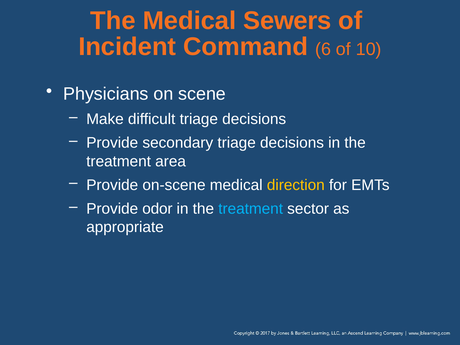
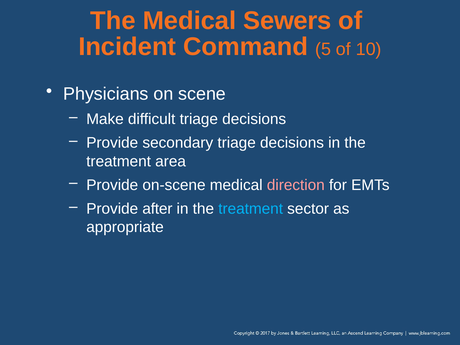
6: 6 -> 5 (323, 49)
direction colour: yellow -> pink (296, 185)
odor: odor -> after (157, 209)
